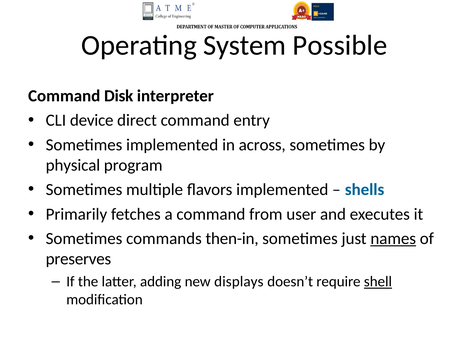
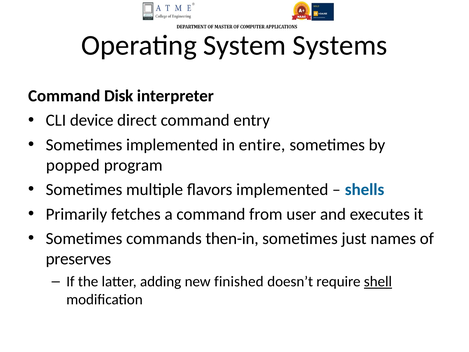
Possible: Possible -> Systems (340, 45)
across: across -> entire (262, 145)
physical: physical -> popped (73, 165)
names underline: present -> none (393, 238)
displays: displays -> finished (239, 281)
